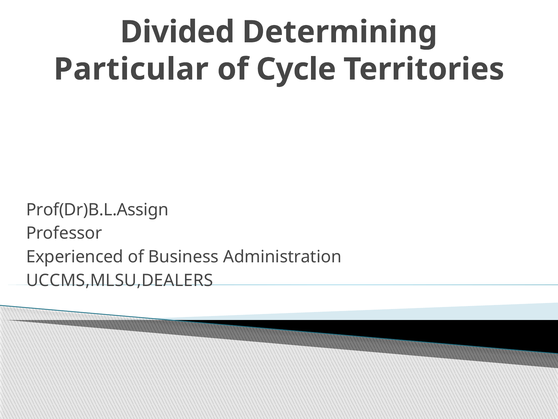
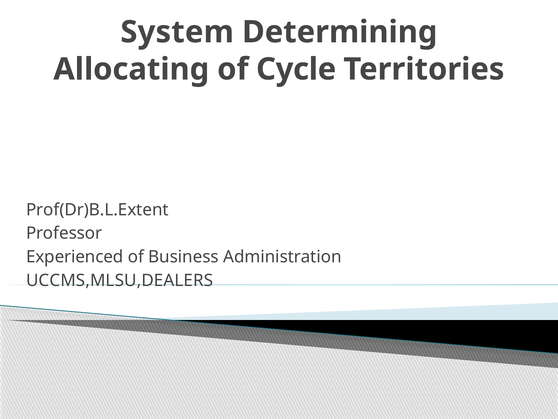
Divided: Divided -> System (177, 32)
Particular: Particular -> Allocating (131, 69)
Prof(Dr)B.L.Assign: Prof(Dr)B.L.Assign -> Prof(Dr)B.L.Extent (97, 209)
